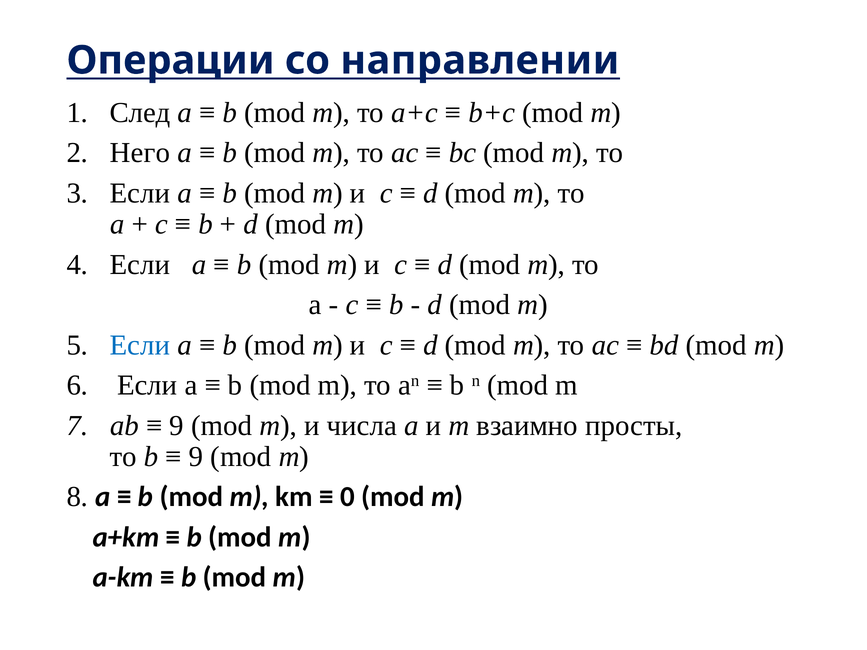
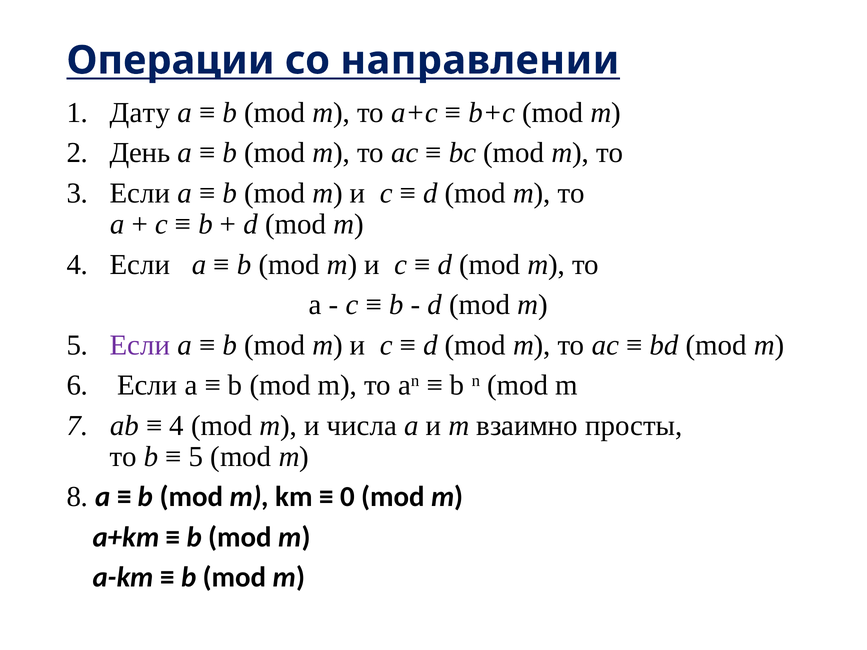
След: След -> Дату (140, 113)
Него: Него -> День (140, 153)
Если colour: blue -> purple (140, 345)
9: 9 -> 4 (177, 426)
9: 9 -> 5 (196, 457)
